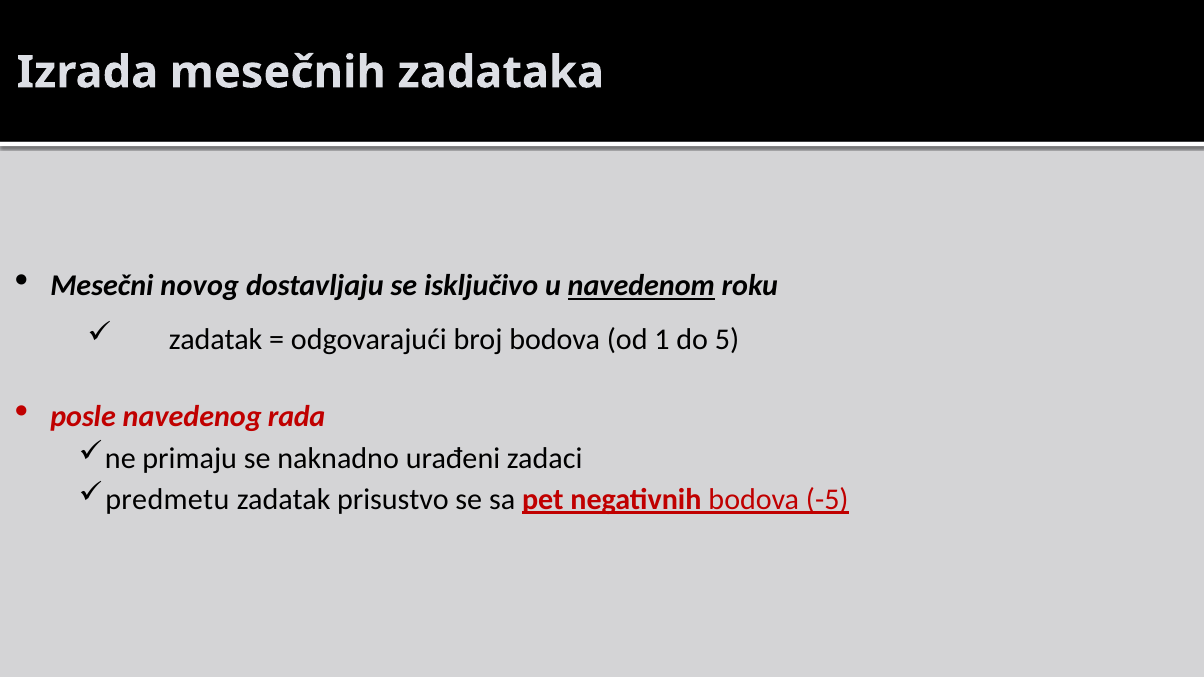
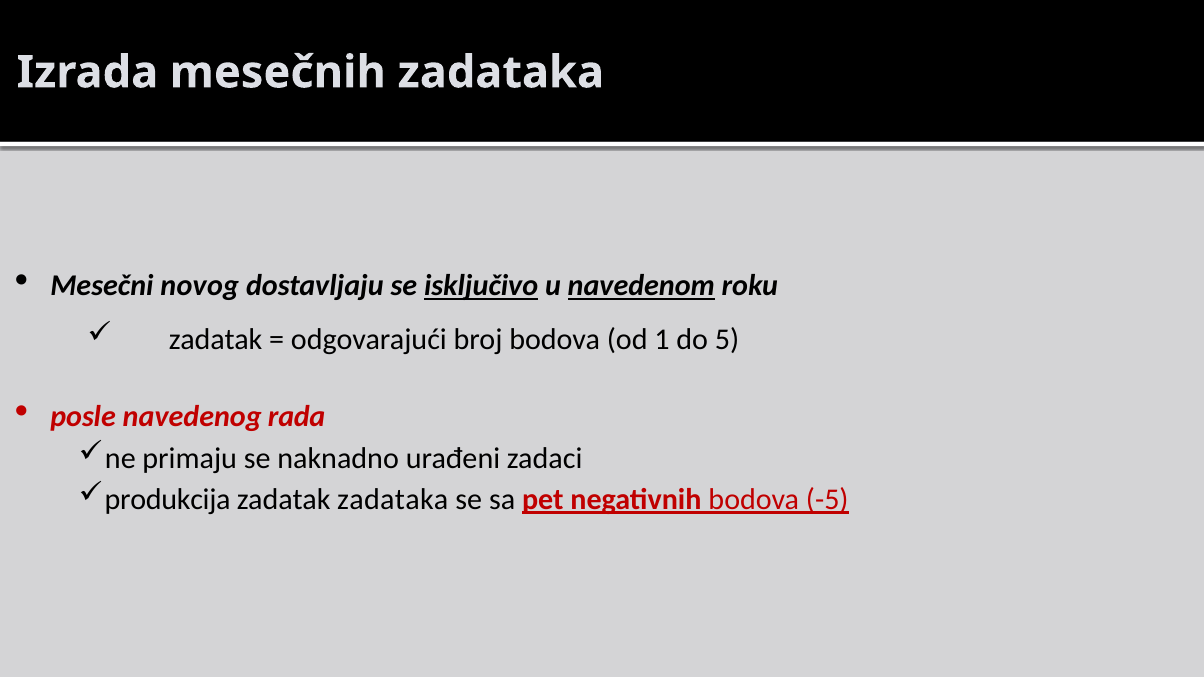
isključivo underline: none -> present (481, 286)
predmetu: predmetu -> produkcija (168, 500)
zadatak prisustvo: prisustvo -> zadataka (393, 500)
